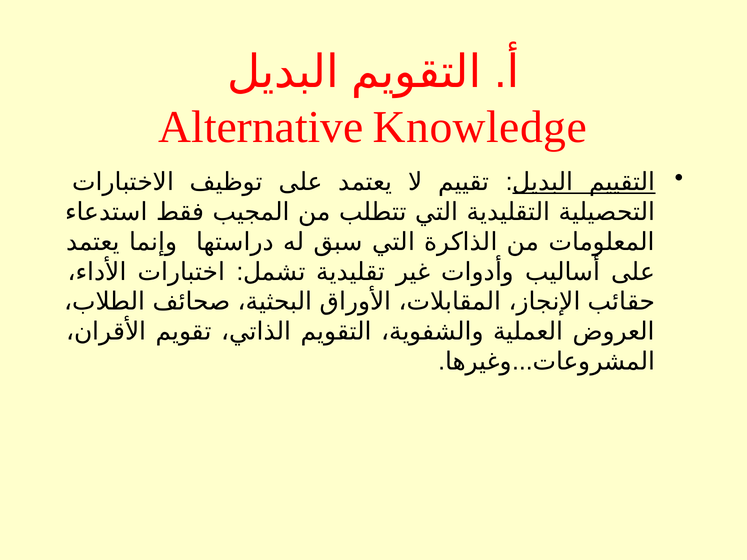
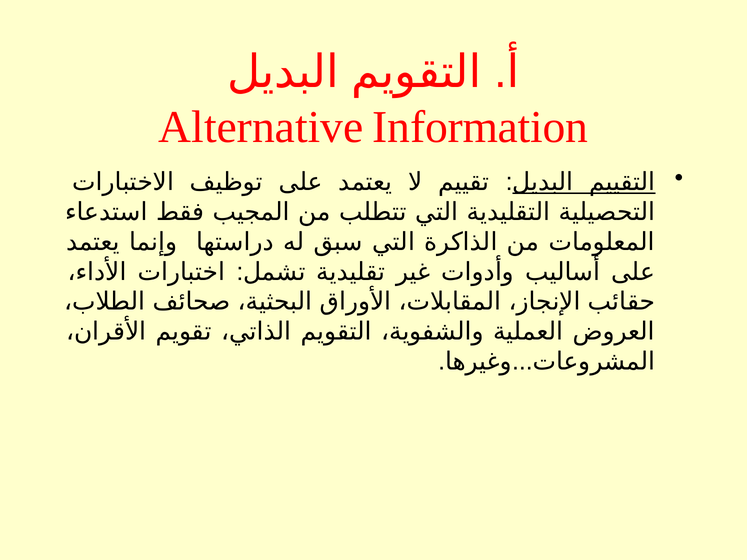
Knowledge: Knowledge -> Information (480, 127)
